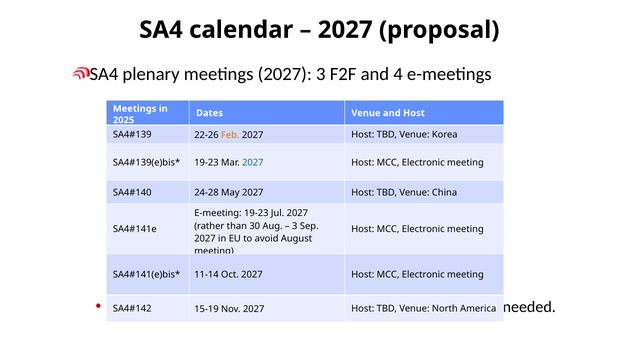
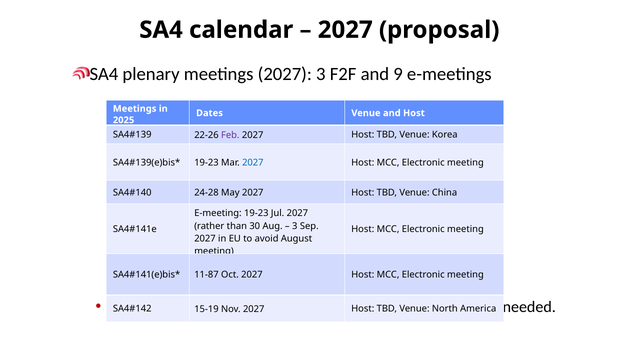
4: 4 -> 9 (398, 74)
Feb colour: orange -> purple (230, 135)
11-14: 11-14 -> 11-87 (206, 275)
